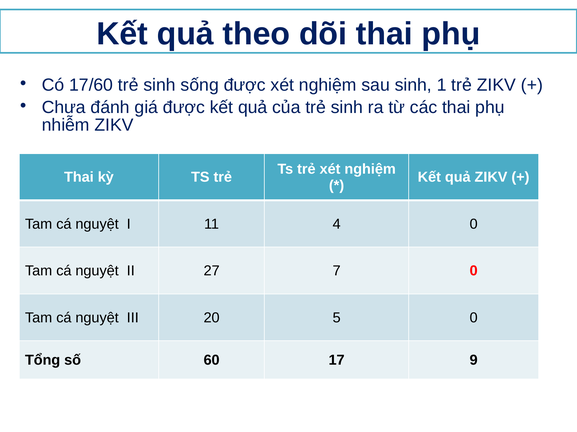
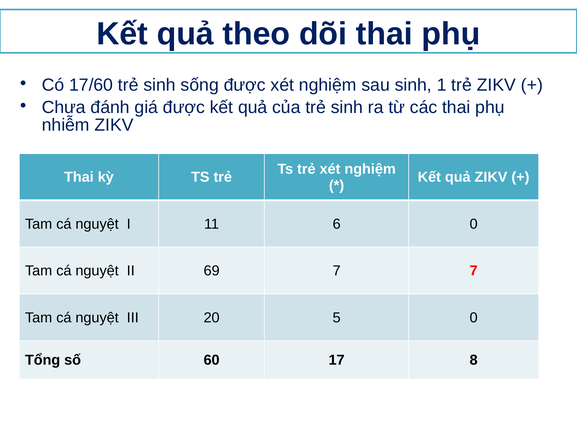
4: 4 -> 6 (337, 224)
27: 27 -> 69 (212, 271)
7 0: 0 -> 7 (474, 271)
9: 9 -> 8 (474, 361)
